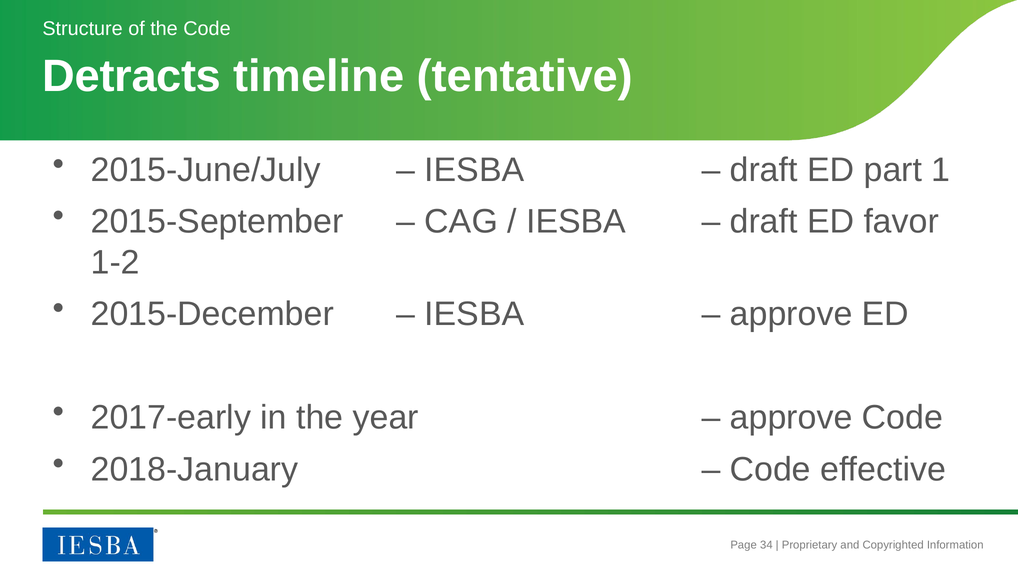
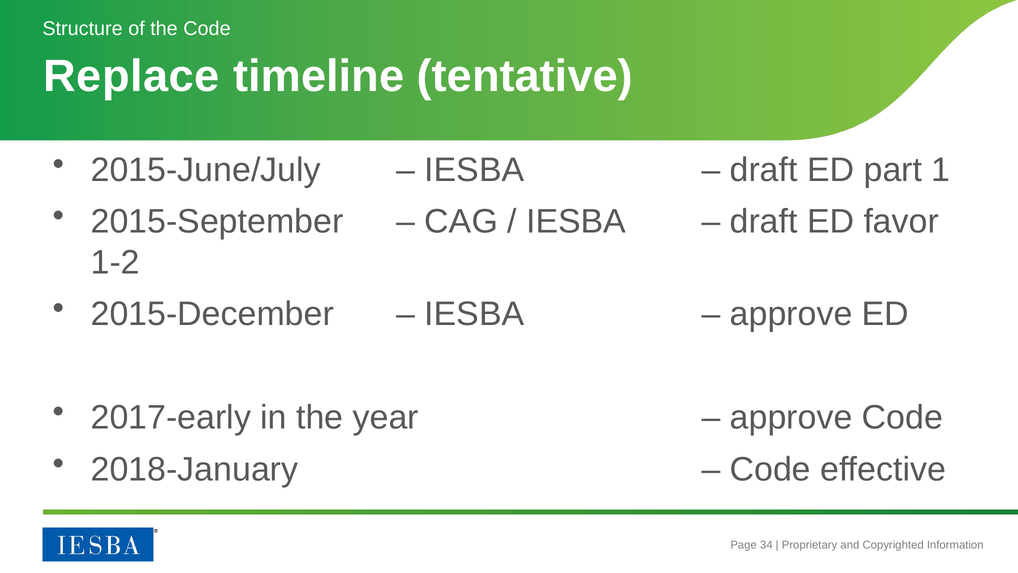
Detracts: Detracts -> Replace (131, 76)
